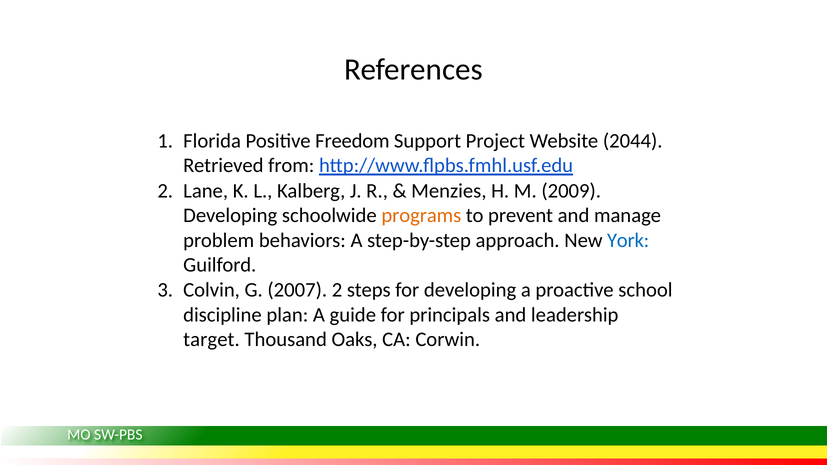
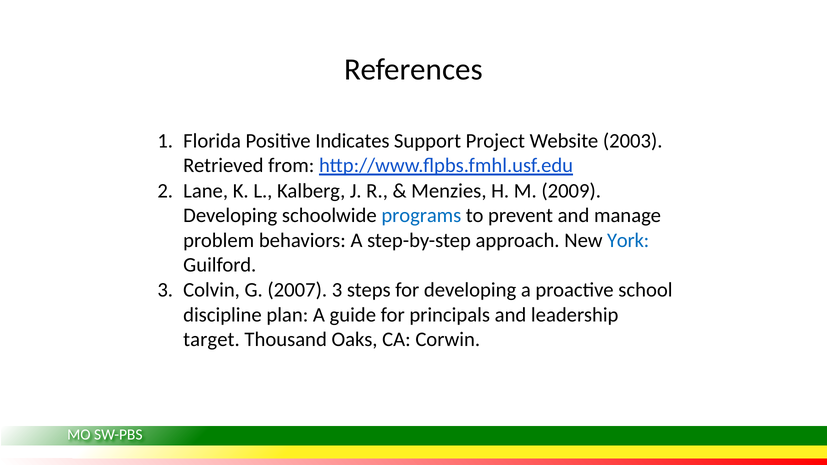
Freedom: Freedom -> Indicates (352, 141)
2044: 2044 -> 2003 (633, 141)
programs colour: orange -> blue (421, 216)
2007 2: 2 -> 3 (337, 290)
